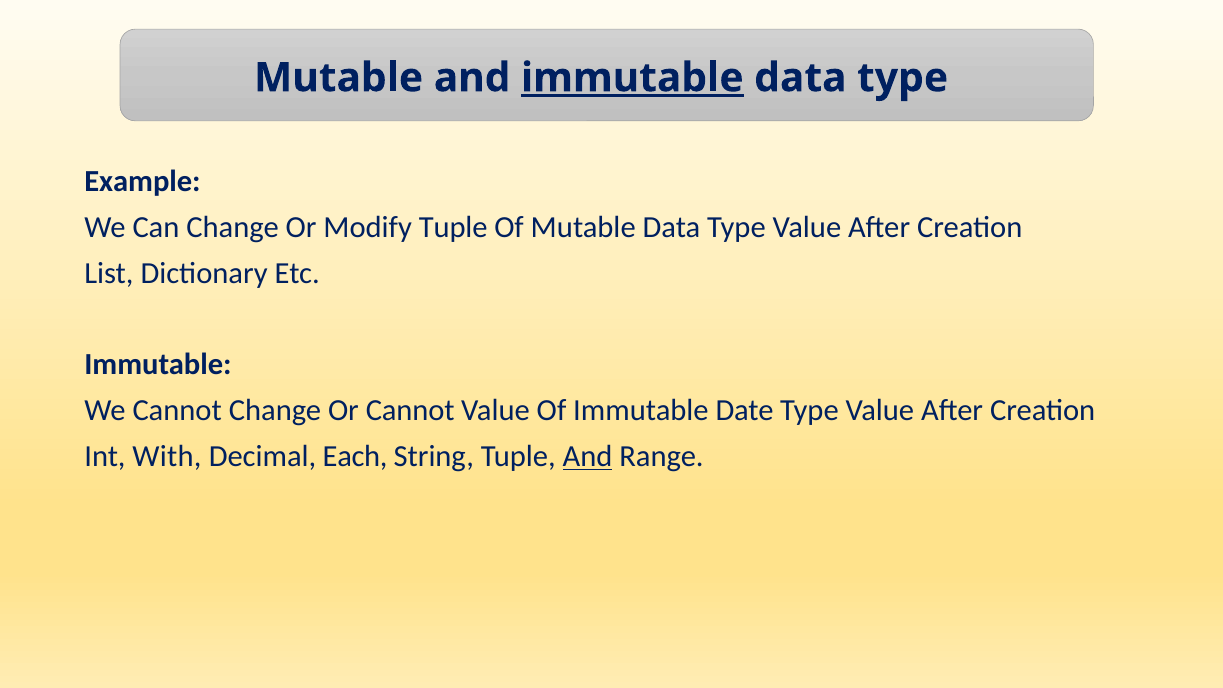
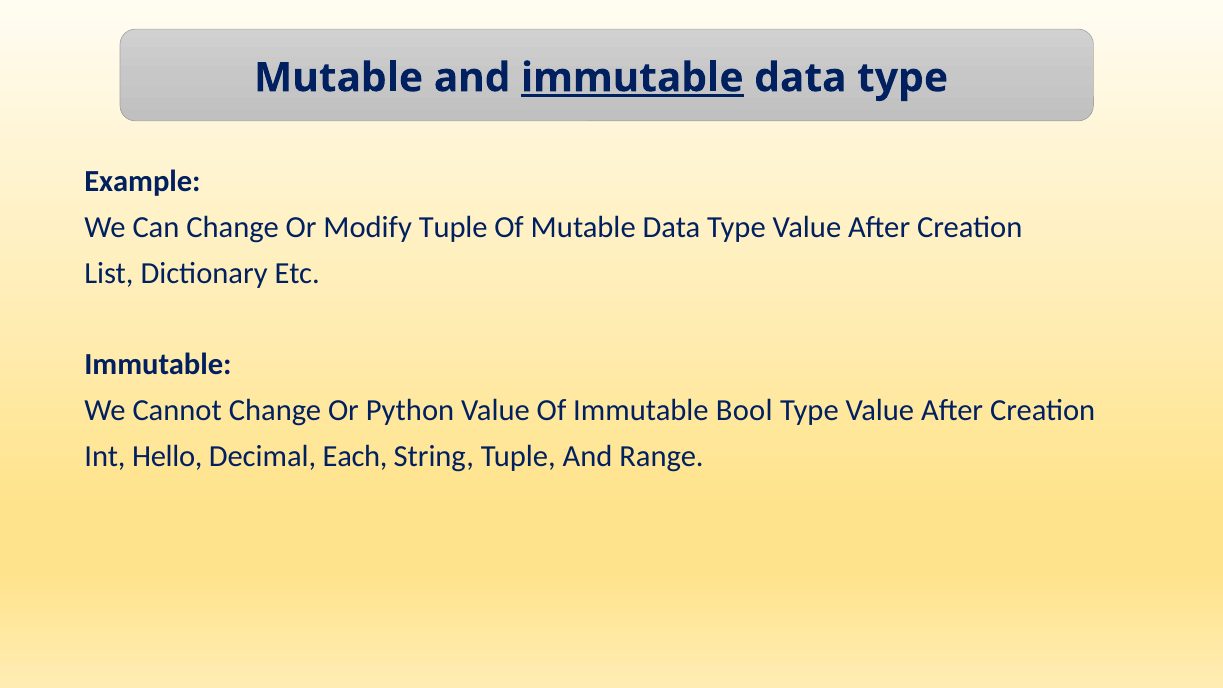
Or Cannot: Cannot -> Python (410, 411)
Date: Date -> Bool (744, 411)
With: With -> Hello (167, 456)
And underline: present -> none (588, 456)
